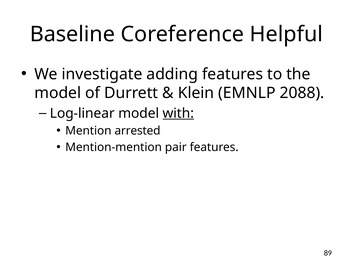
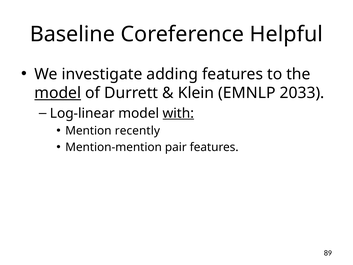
model underline: none -> present (58, 93)
2088: 2088 -> 2033 (302, 93)
arrested: arrested -> recently (137, 131)
